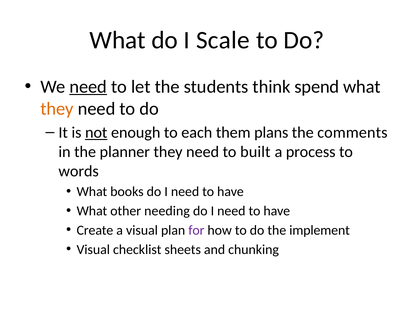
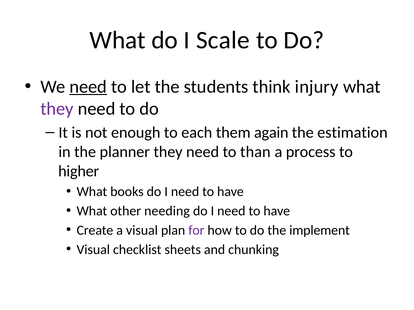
spend: spend -> injury (317, 87)
they colour: orange -> purple (57, 109)
not underline: present -> none (96, 133)
plans: plans -> again (271, 133)
comments: comments -> estimation (352, 133)
built: built -> than (255, 152)
words: words -> higher (79, 171)
